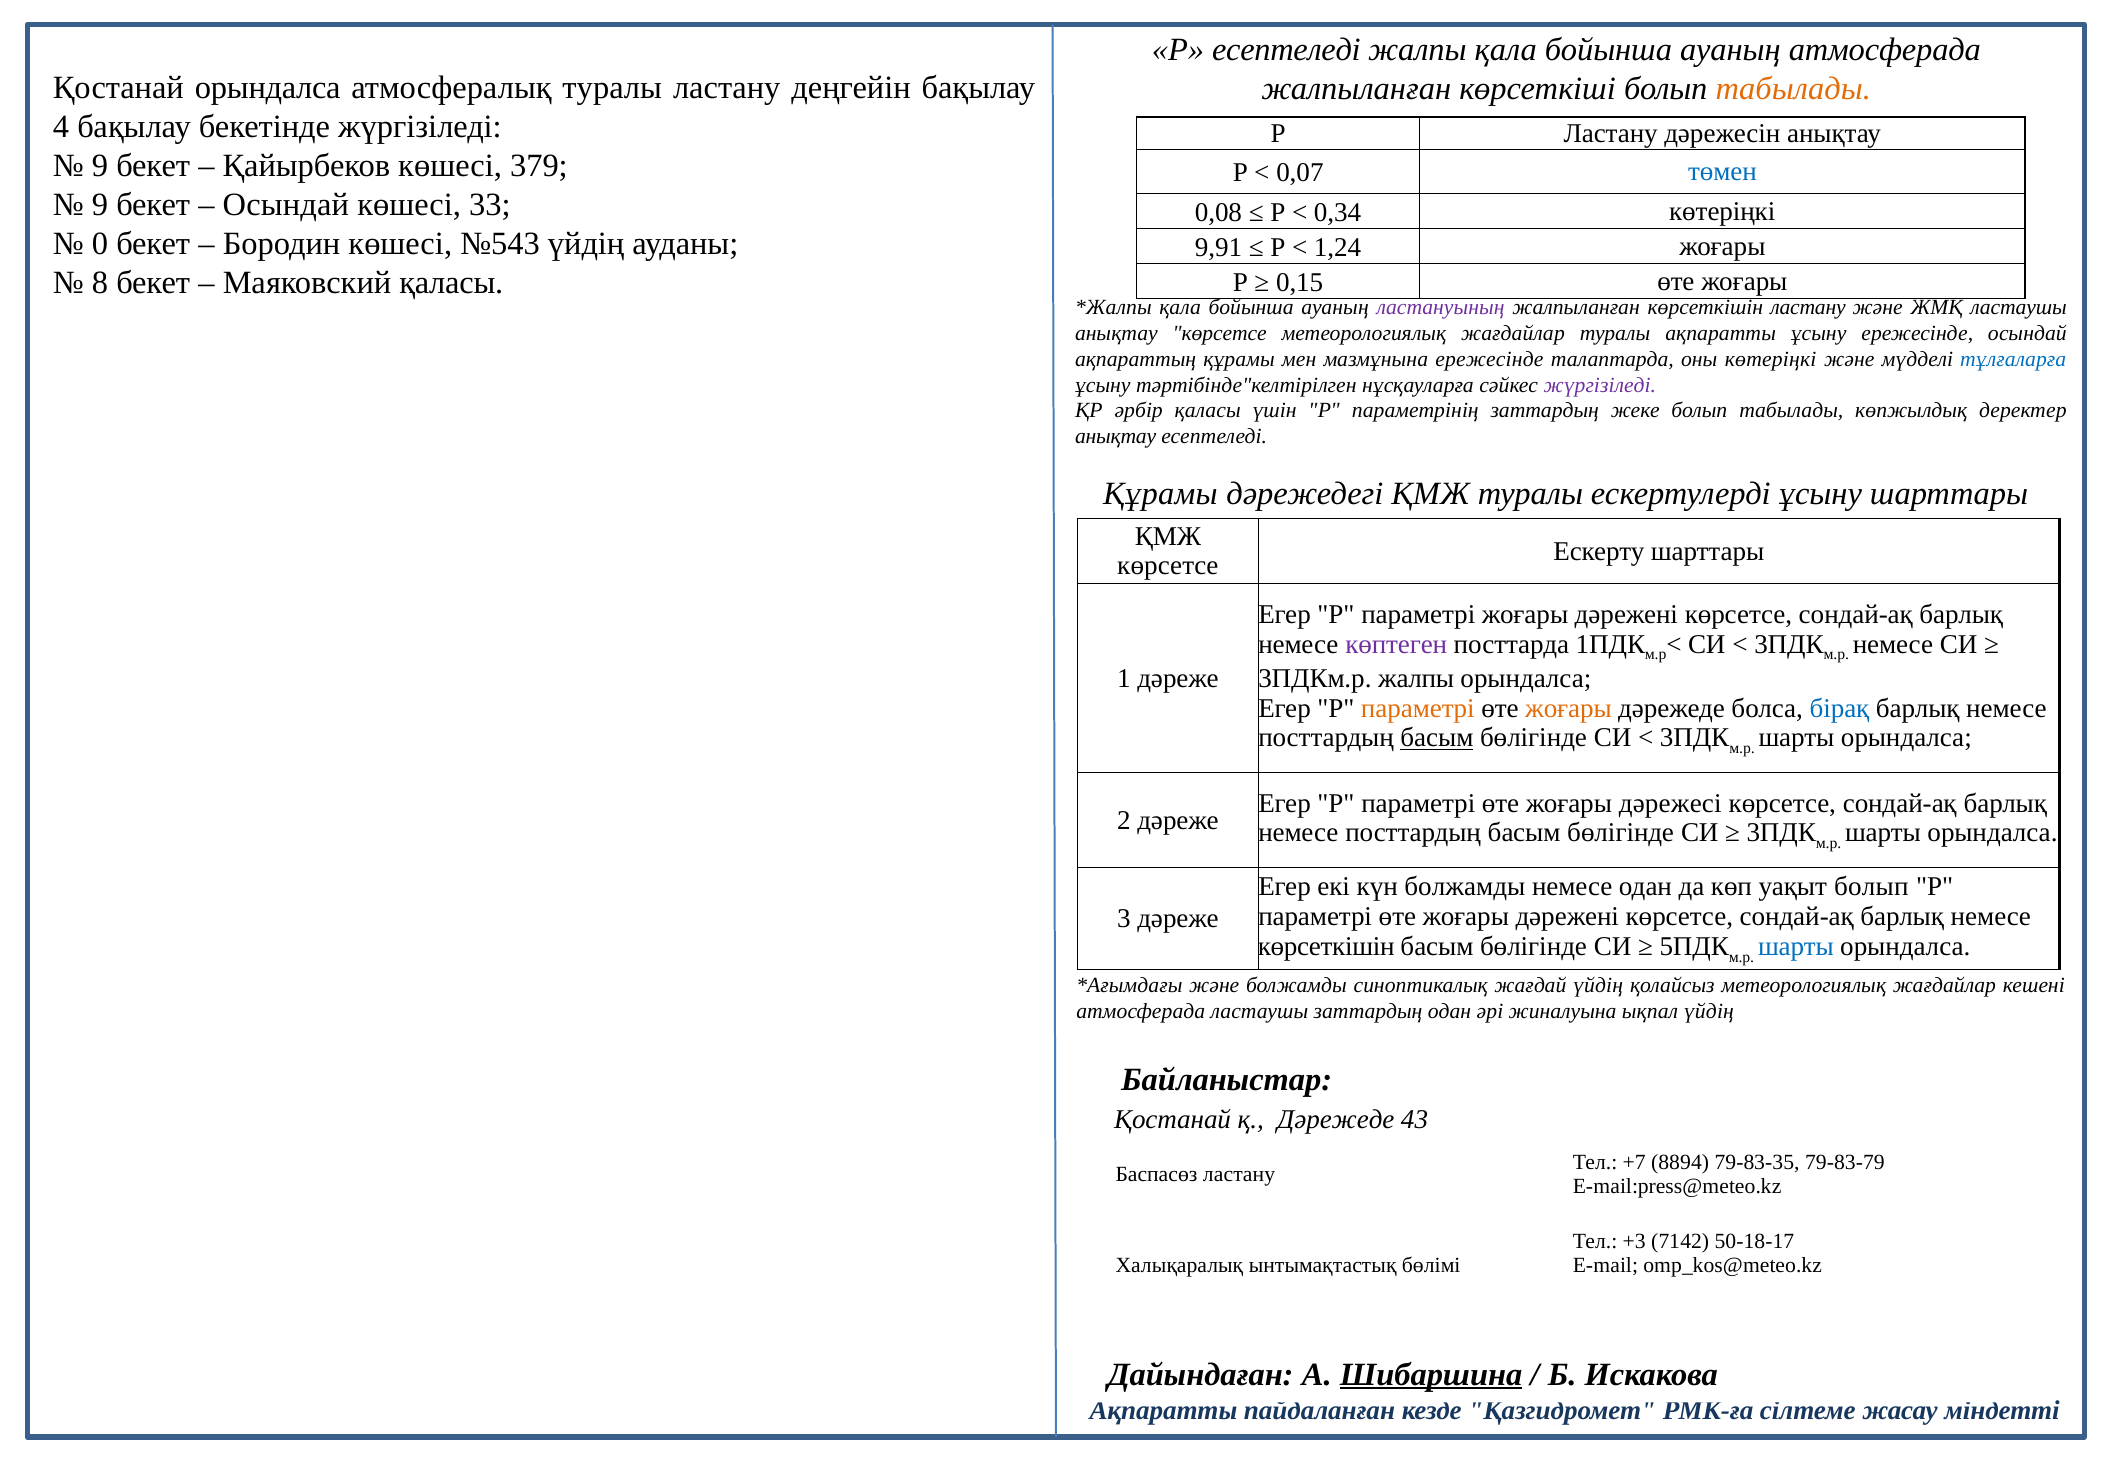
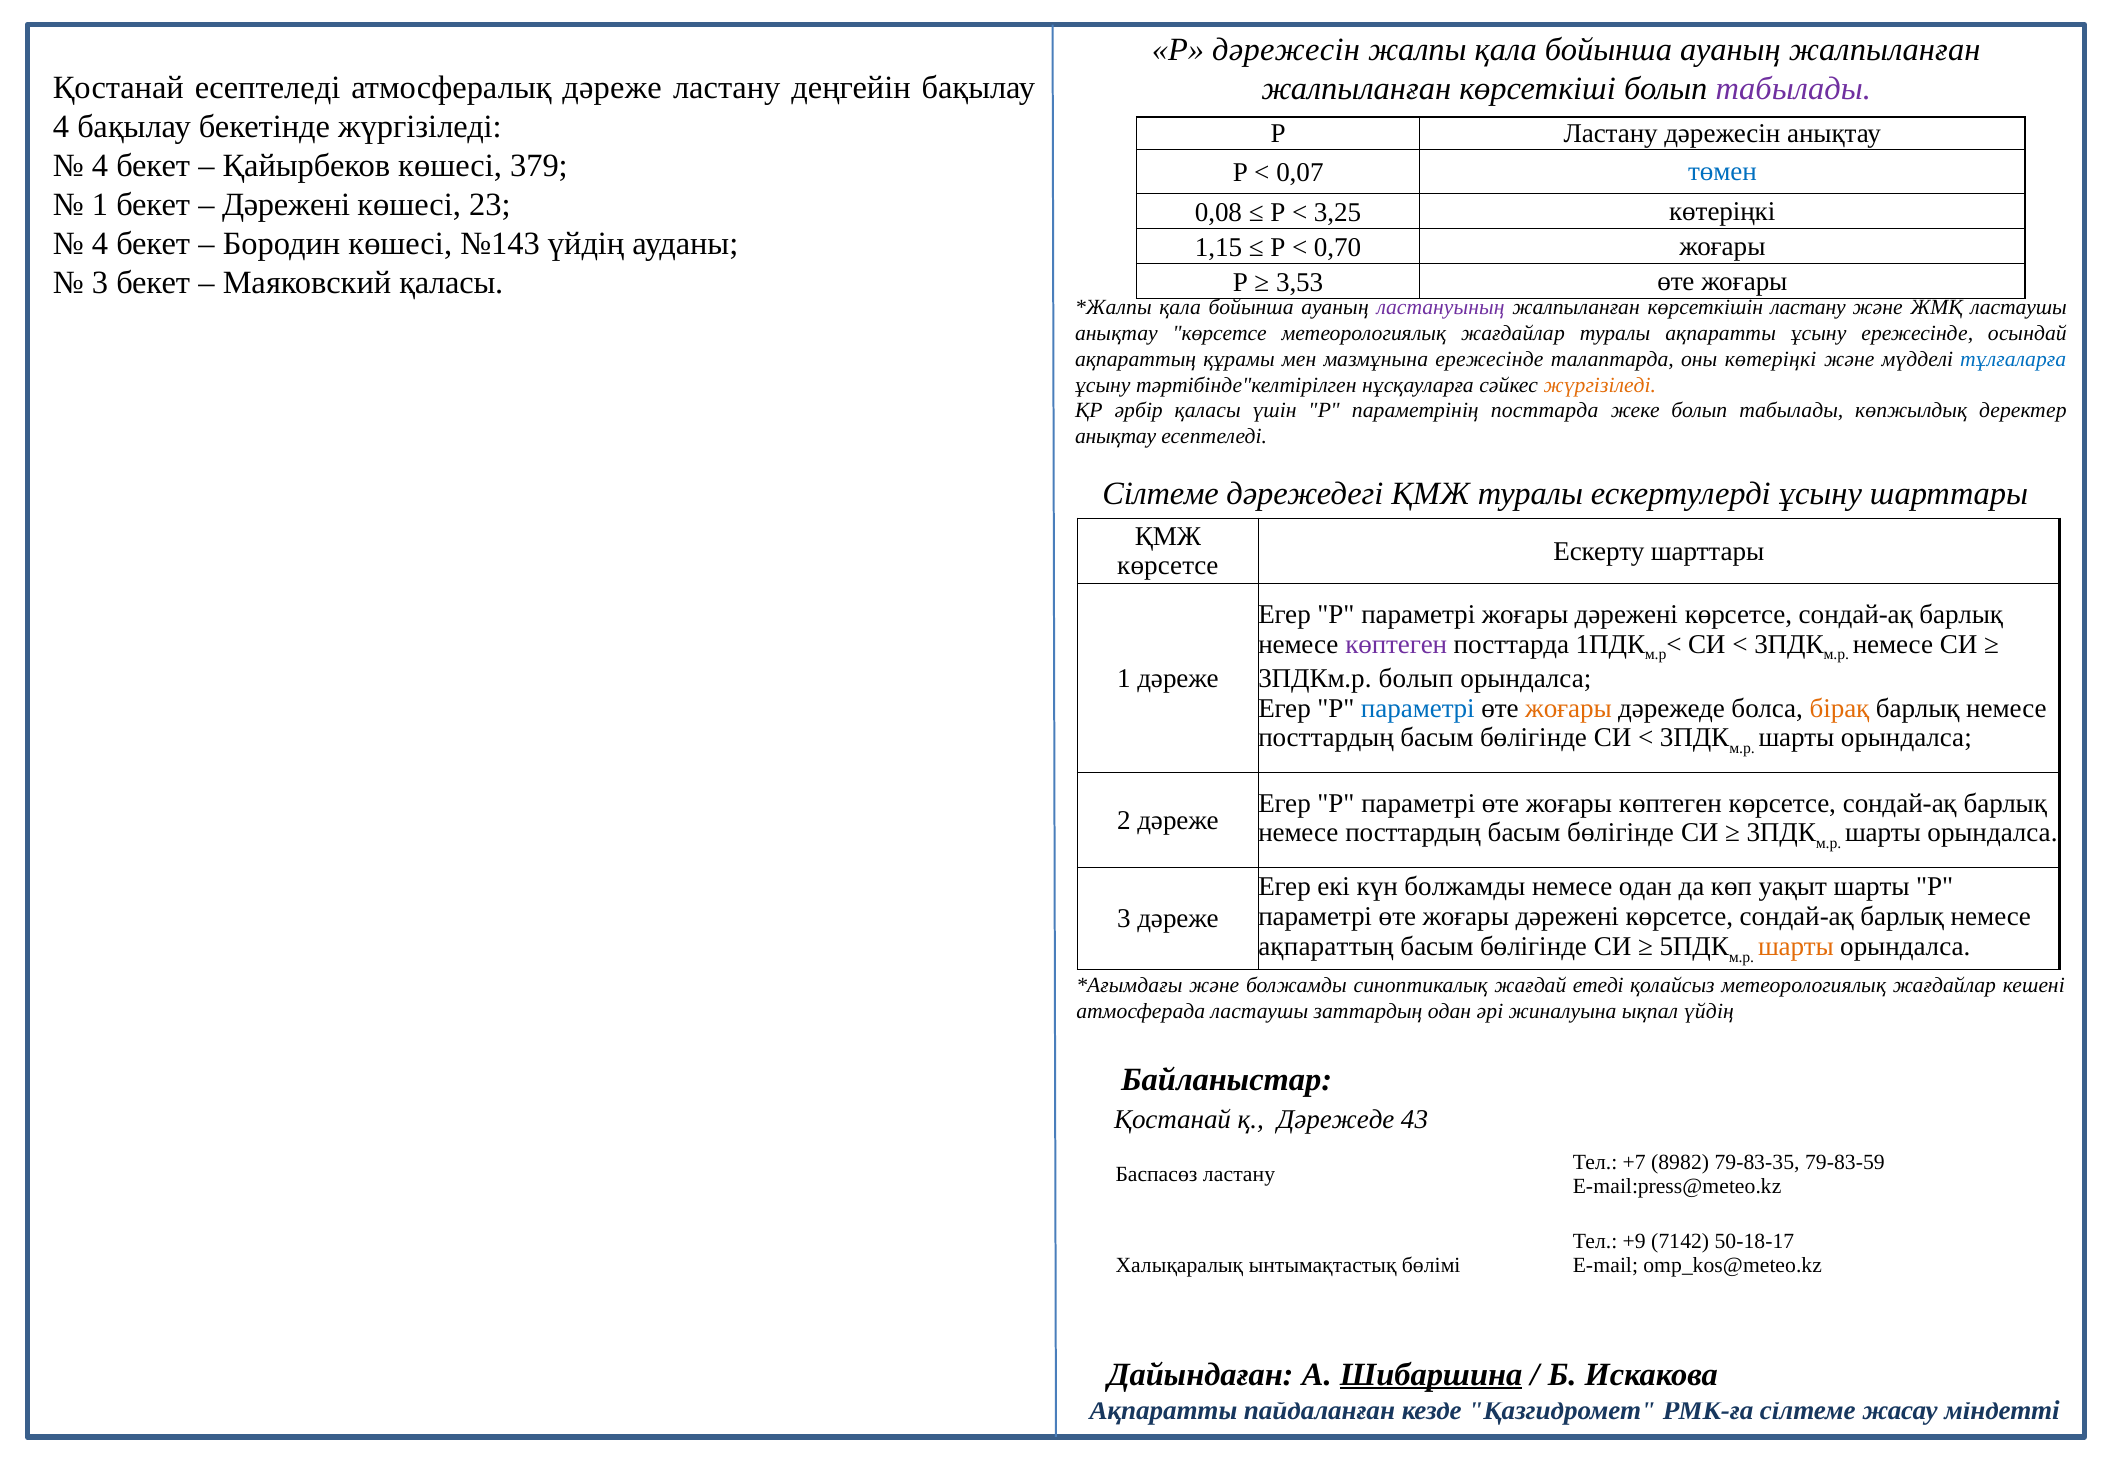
Р есептеледі: есептеледі -> дәрежесін (1286, 50)
ауаның атмосферада: атмосферада -> жалпыланған (1885, 50)
Қостанай орындалса: орындалса -> есептеледі (268, 88)
атмосфералық туралы: туралы -> дәреже (612, 88)
табылады colour: orange -> purple (1793, 89)
9: 9 -> 4 (100, 166)
9: 9 -> 1 (100, 205)
Осындай: Осындай -> Дәрежені (286, 205)
33: 33 -> 23 (490, 205)
0,34: 0,34 -> 3,25 (1337, 212)
0: 0 -> 4 (100, 244)
№543: №543 -> №143 (500, 244)
9,91: 9,91 -> 1,15 (1219, 247)
1,24: 1,24 -> 0,70 (1337, 247)
8: 8 -> 3 (100, 283)
0,15: 0,15 -> 3,53 (1300, 282)
жүргізіледі colour: purple -> orange (1600, 385)
параметрінің заттардың: заттардың -> посттарда (1545, 411)
Құрамы: Құрамы -> Сілтеме (1161, 494)
3ПДКм.р жалпы: жалпы -> болып (1416, 678)
параметрі colour: orange -> blue (1418, 708)
бірақ colour: blue -> orange (1840, 708)
басым underline: present -> none (1437, 738)
жоғары дәрежесі: дәрежесі -> көптеген (1670, 803)
уақыт болып: болып -> шарты (1872, 887)
көрсеткішін: көрсеткішін -> ақпараттың (1326, 946)
шарты colour: blue -> orange (1796, 946)
жағдай үйдің: үйдің -> етеді (1598, 986)
8894: 8894 -> 8982 (1680, 1163)
79-83-79: 79-83-79 -> 79-83-59 (1845, 1163)
+3: +3 -> +9 (1634, 1241)
